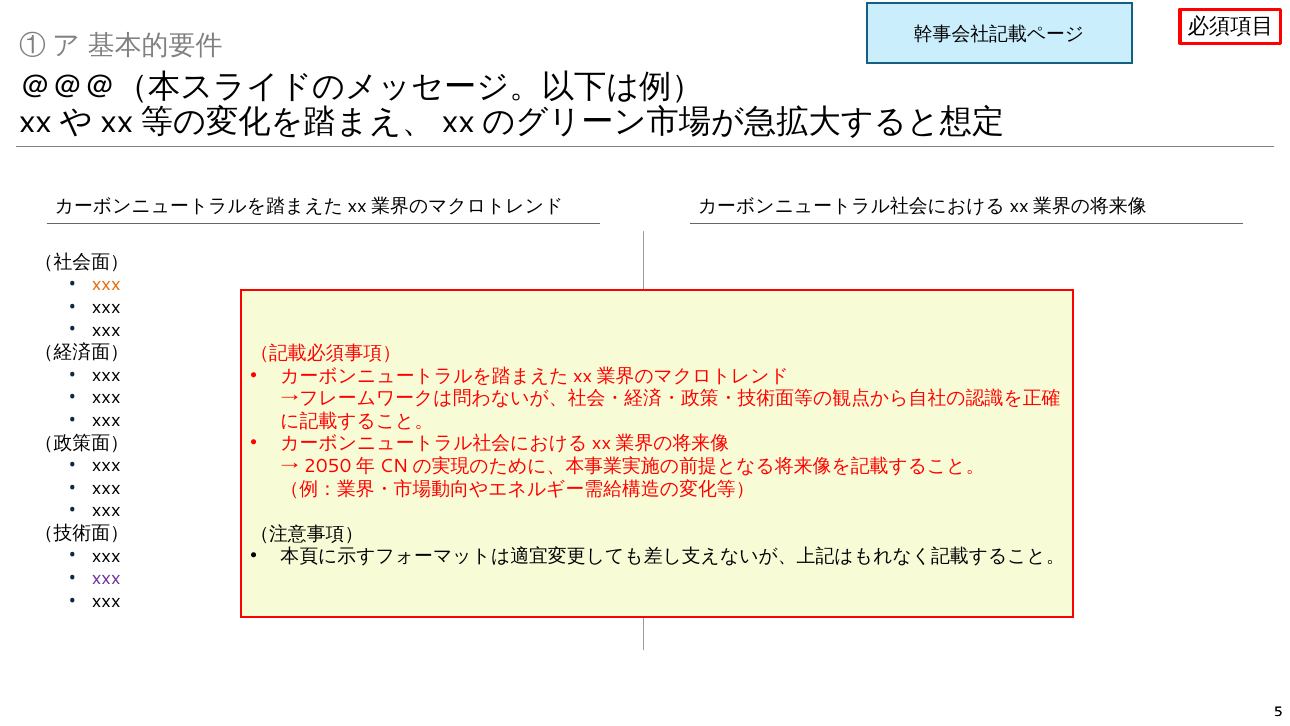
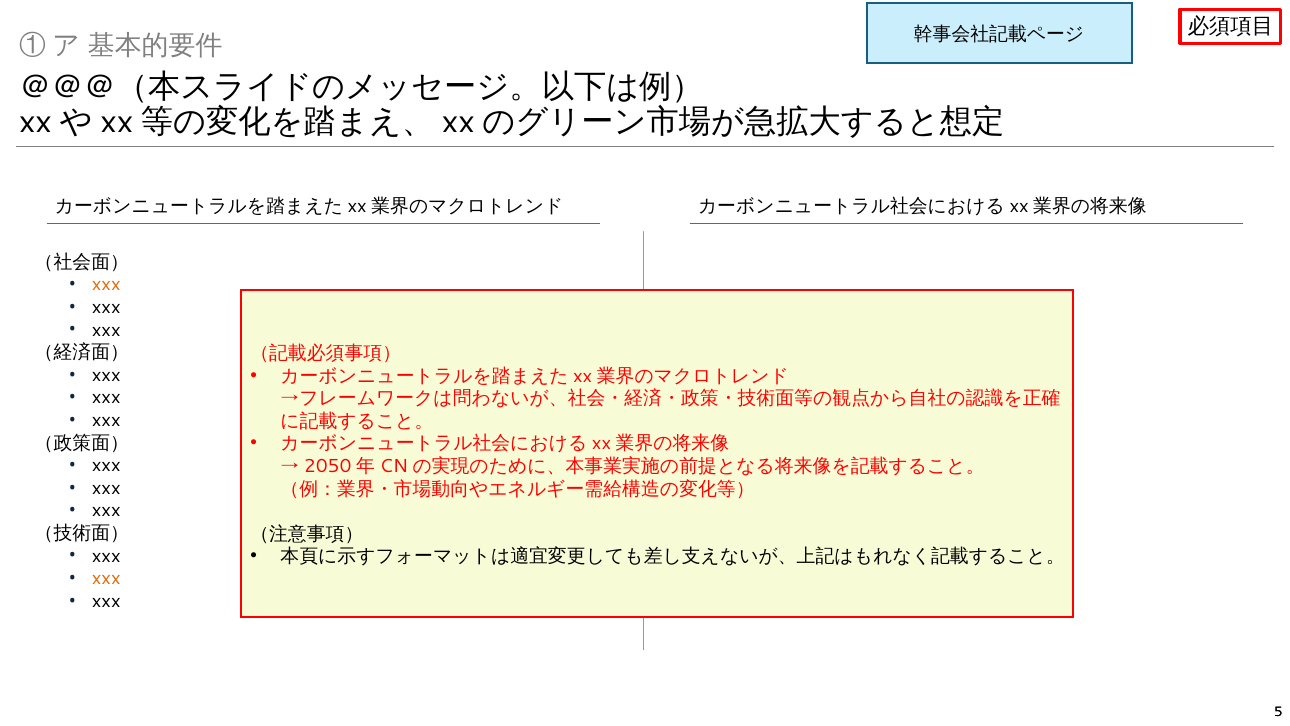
xxx colour: purple -> orange (106, 578)
